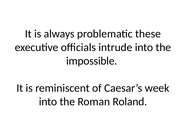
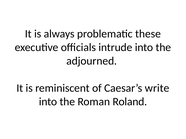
impossible: impossible -> adjourned (92, 61)
week: week -> write (157, 88)
